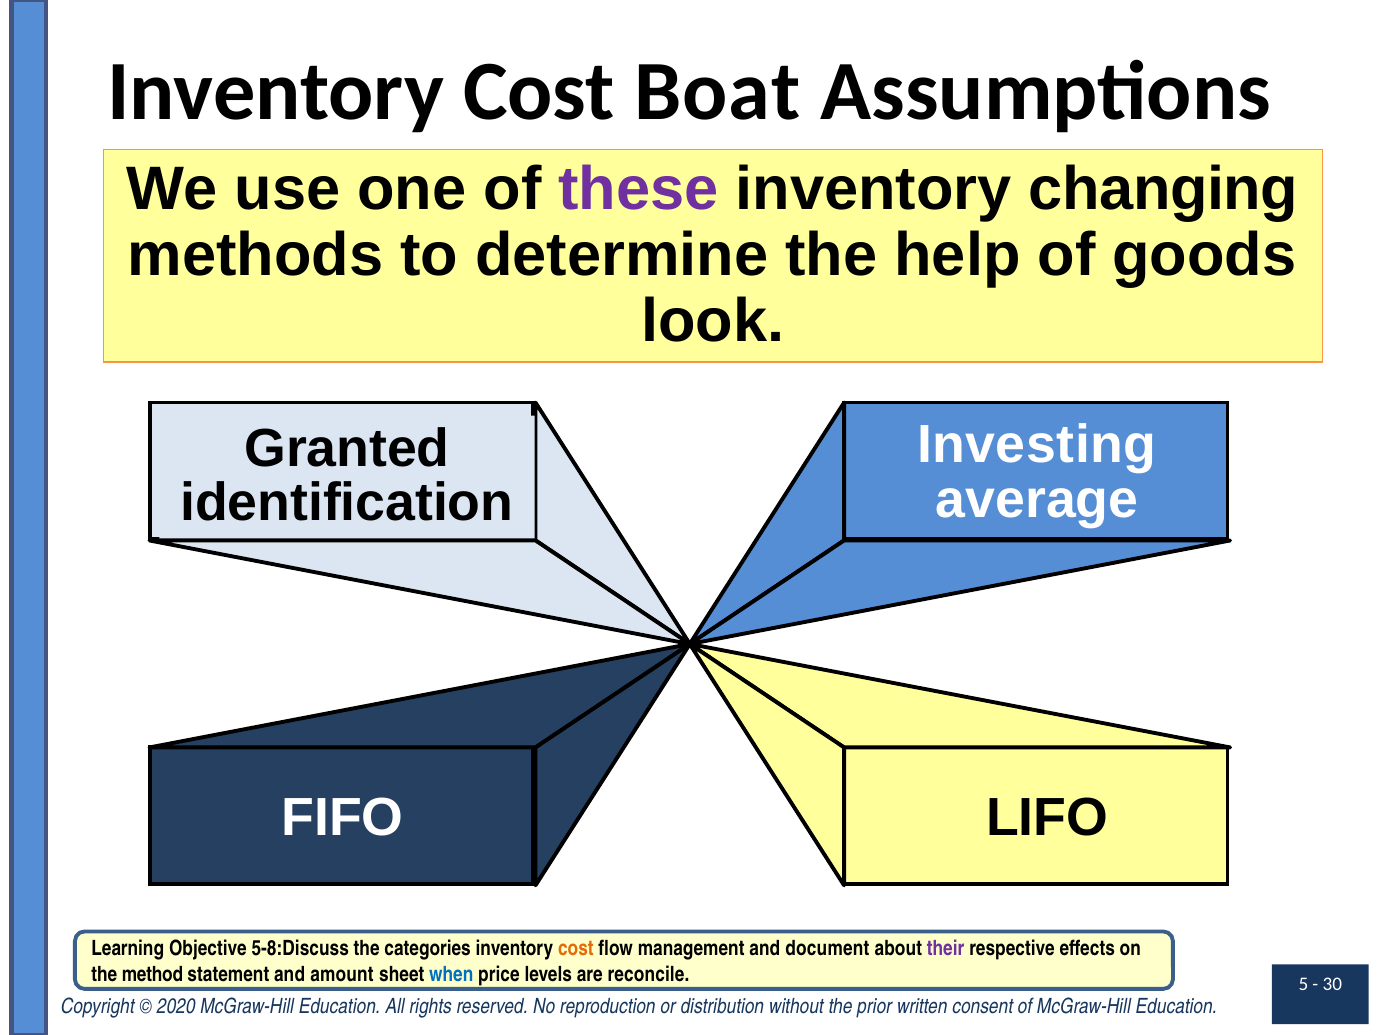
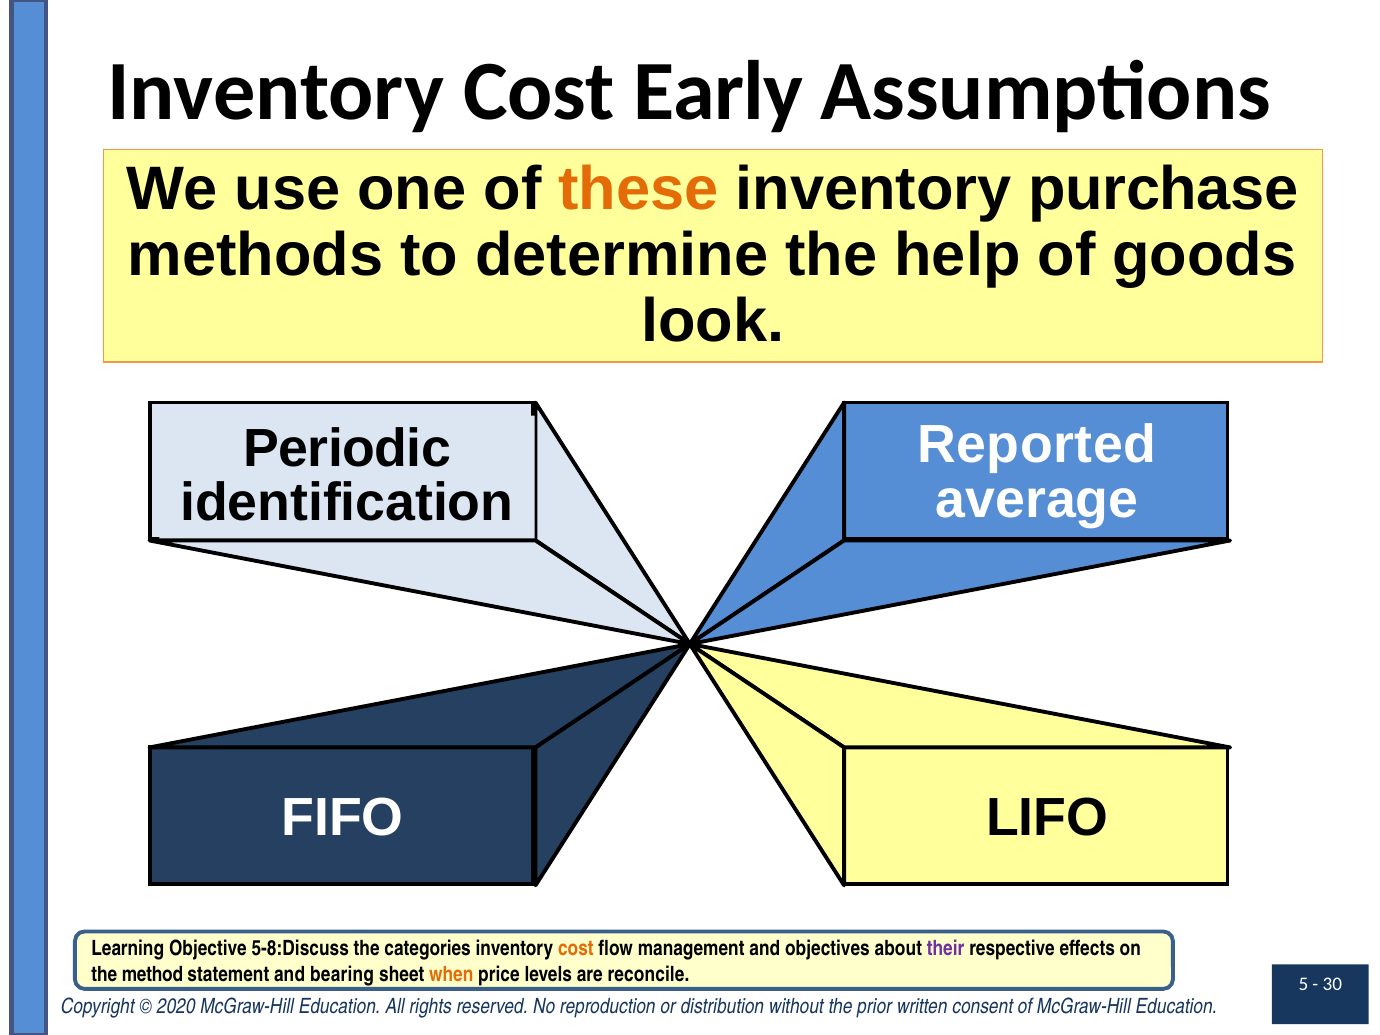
Boat: Boat -> Early (718, 92)
these colour: purple -> orange (639, 189)
changing: changing -> purchase (1164, 189)
Investing: Investing -> Reported (1037, 445)
Granted: Granted -> Periodic (347, 448)
document: document -> objectives (828, 949)
amount: amount -> bearing (342, 974)
when colour: blue -> orange (451, 974)
